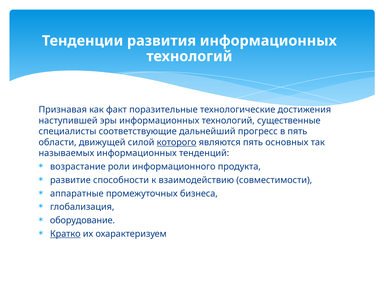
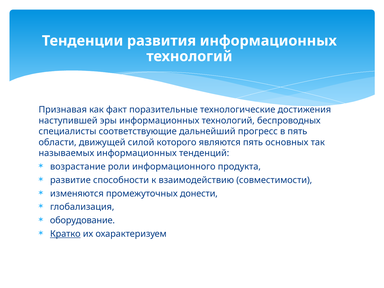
существенные: существенные -> беспроводных (289, 121)
которого underline: present -> none (177, 142)
аппаратные: аппаратные -> изменяются (77, 194)
бизнеса: бизнеса -> донести (199, 194)
